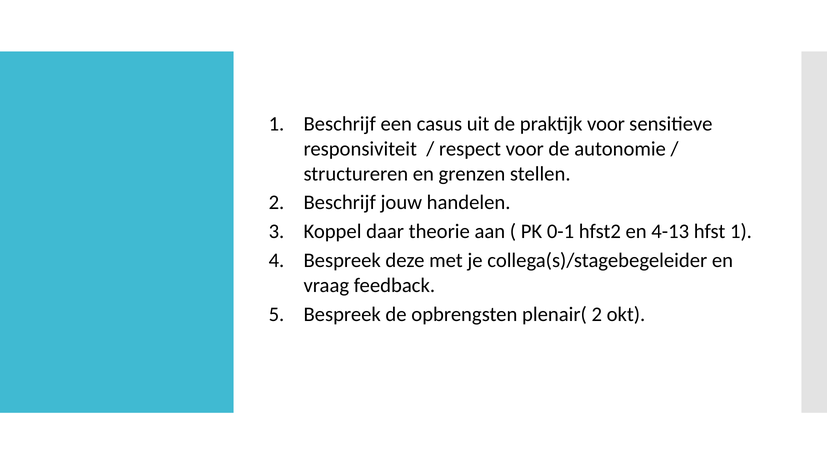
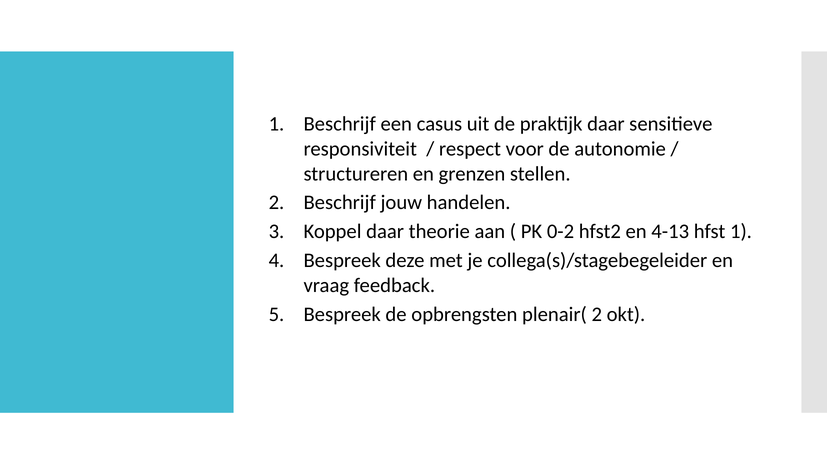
praktijk voor: voor -> daar (606, 124)
0-1: 0-1 -> 0-2 (561, 232)
